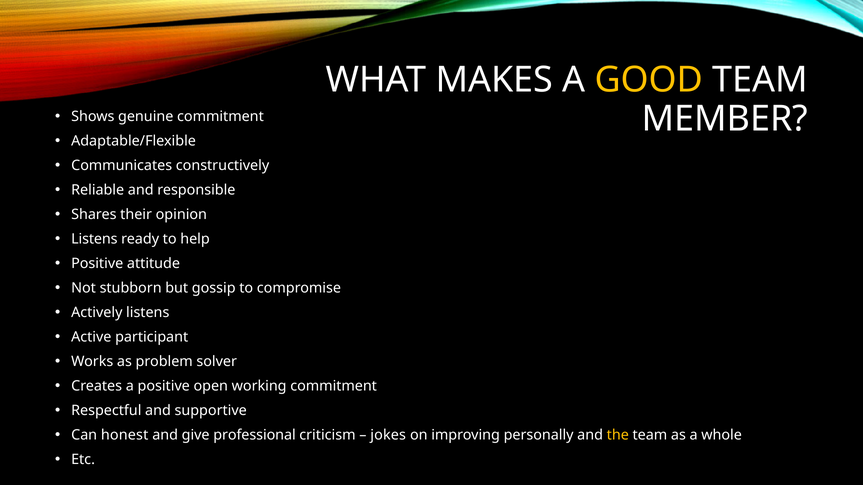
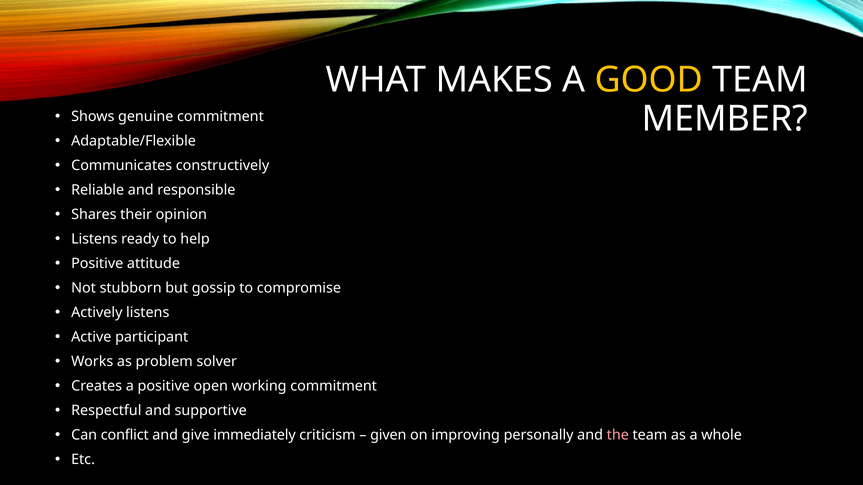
honest: honest -> conflict (125, 435)
professional: professional -> immediately (255, 435)
jokes: jokes -> given (388, 435)
the colour: yellow -> pink (618, 435)
